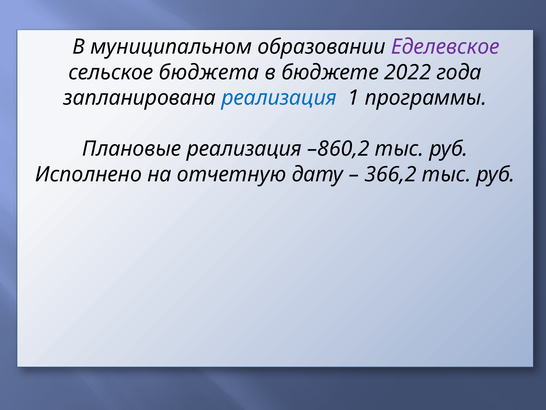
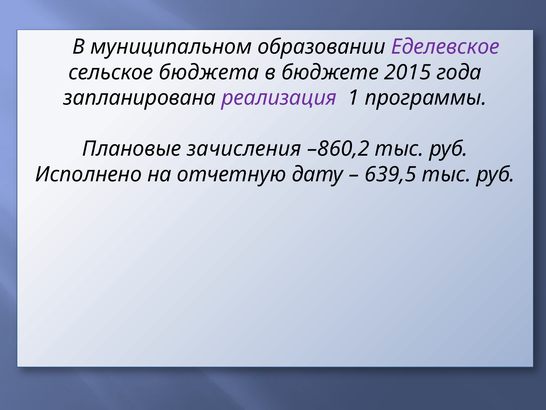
2022: 2022 -> 2015 (408, 72)
реализация colour: blue -> purple (279, 98)
Плановые реализация: реализация -> зачисления (244, 149)
366,2: 366,2 -> 639,5 (390, 174)
